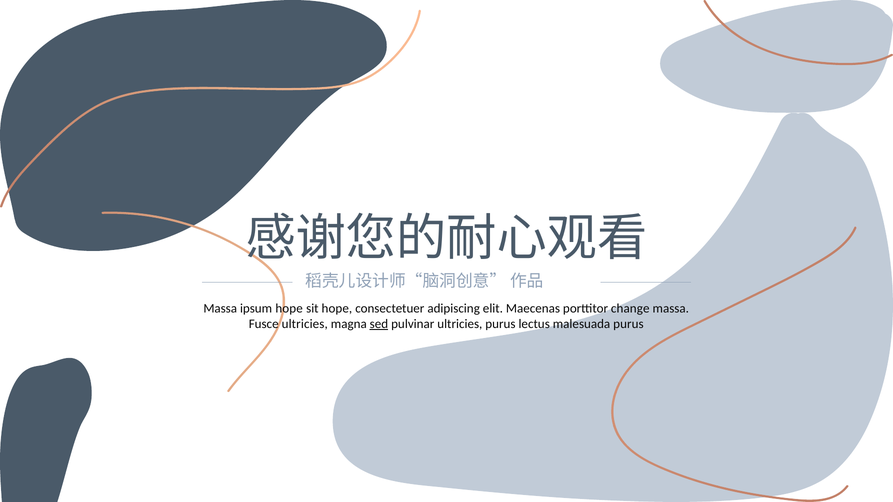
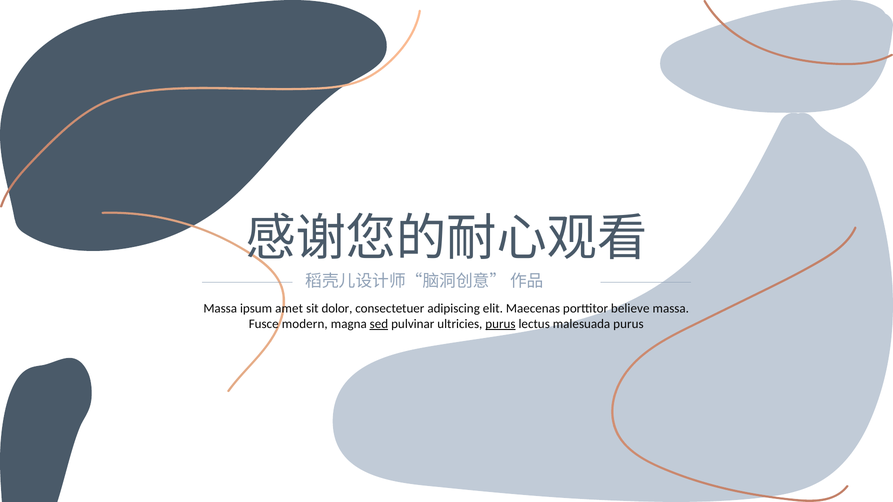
ipsum hope: hope -> amet (289, 309)
sit hope: hope -> dolor (337, 309)
change: change -> believe (630, 309)
Fusce ultricies: ultricies -> modern (305, 324)
purus underline: none -> present (500, 324)
